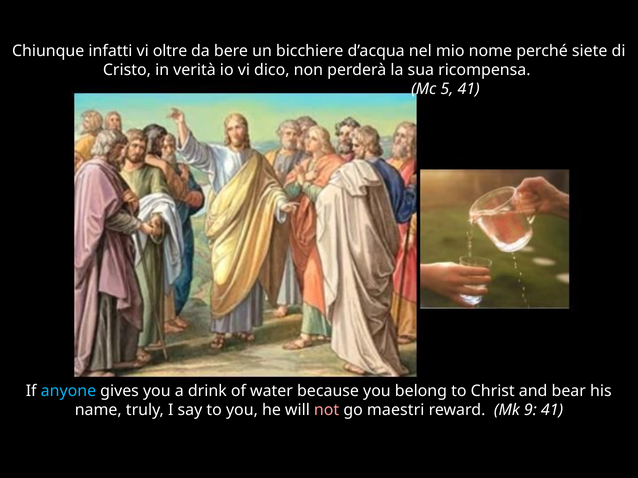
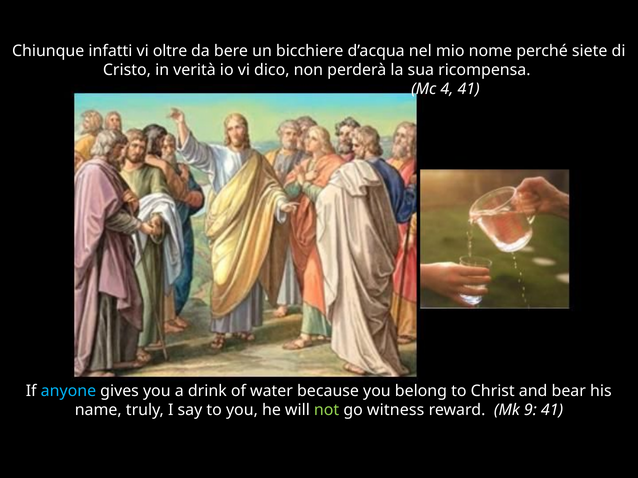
5: 5 -> 4 (447, 89)
not colour: pink -> light green (327, 410)
maestri: maestri -> witness (396, 410)
